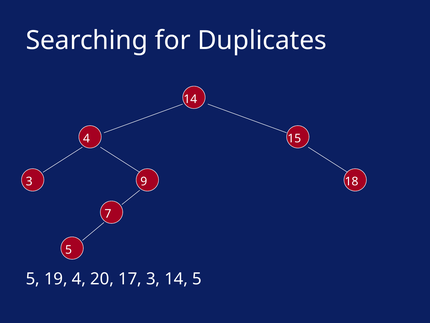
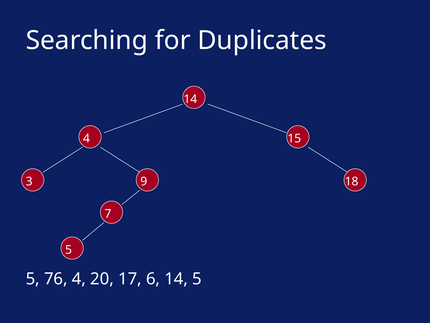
19: 19 -> 76 (56, 279)
17 3: 3 -> 6 (153, 279)
